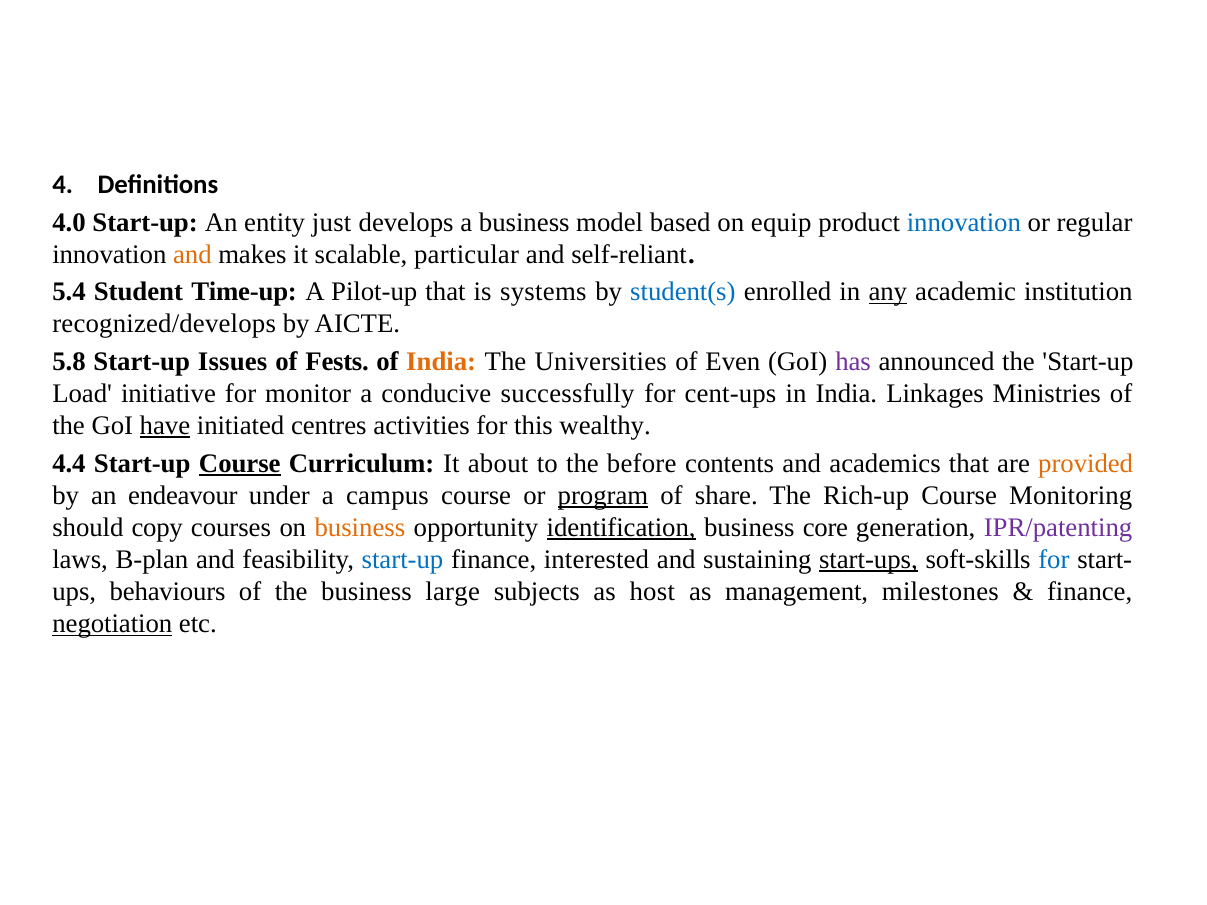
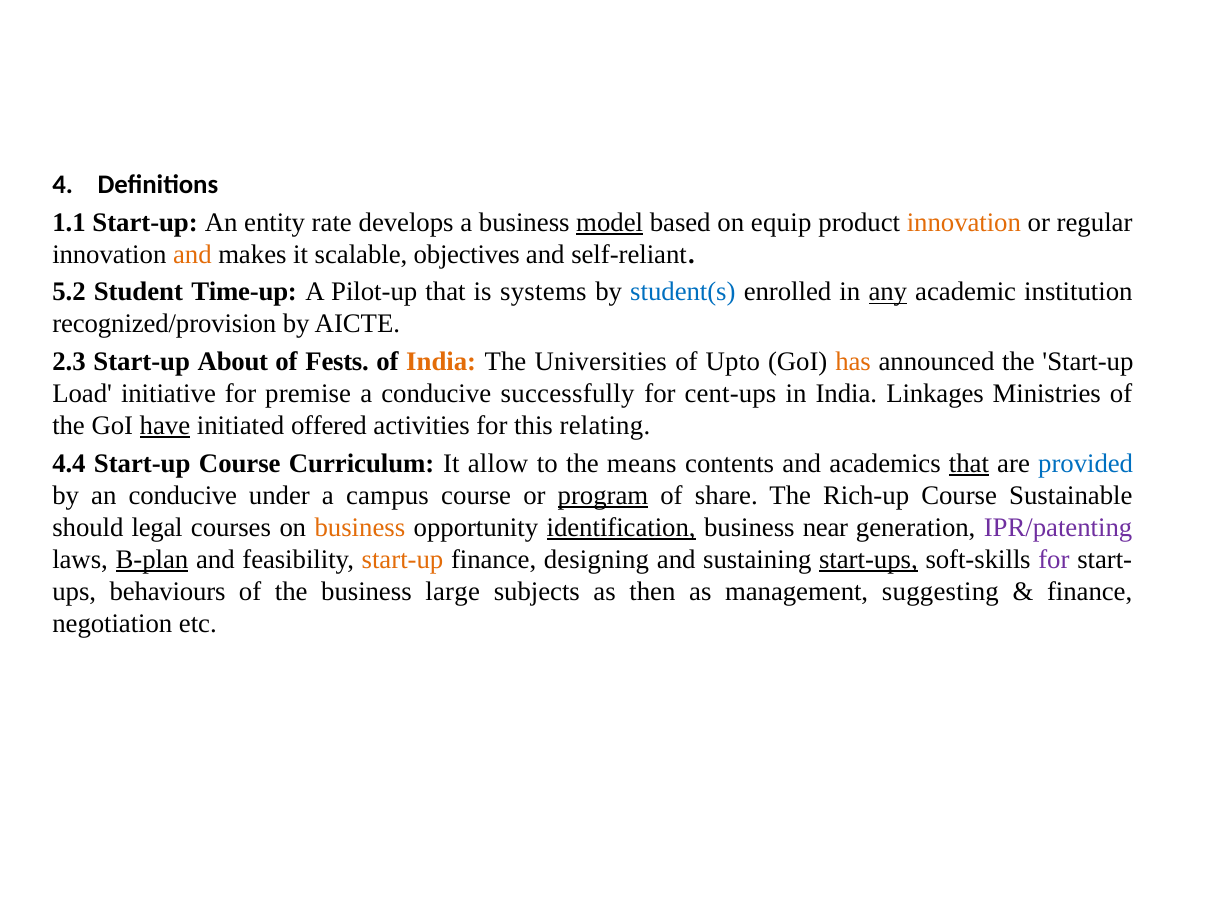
4.0: 4.0 -> 1.1 (69, 222)
just: just -> rate (332, 222)
model underline: none -> present (610, 222)
innovation colour: blue -> orange (964, 222)
particular: particular -> objectives (467, 255)
5.4: 5.4 -> 5.2 (69, 292)
recognized/develops: recognized/develops -> recognized/provision (164, 324)
5.8: 5.8 -> 2.3 (69, 362)
Issues: Issues -> About (233, 362)
Even: Even -> Upto (733, 362)
has colour: purple -> orange (853, 362)
monitor: monitor -> premise (308, 394)
centres: centres -> offered (329, 426)
wealthy: wealthy -> relating (605, 426)
Course underline: present -> none (240, 463)
about: about -> allow (498, 463)
before: before -> means (642, 463)
that underline: none -> present (969, 463)
provided colour: orange -> blue (1086, 463)
an endeavour: endeavour -> conducive (183, 495)
Monitoring: Monitoring -> Sustainable (1071, 495)
copy: copy -> legal (157, 528)
core: core -> near (825, 528)
B-plan underline: none -> present (152, 560)
start-up colour: blue -> orange (403, 560)
interested: interested -> designing (596, 560)
for colour: blue -> purple (1054, 560)
host: host -> then (652, 592)
milestones: milestones -> suggesting (940, 592)
negotiation underline: present -> none (112, 624)
